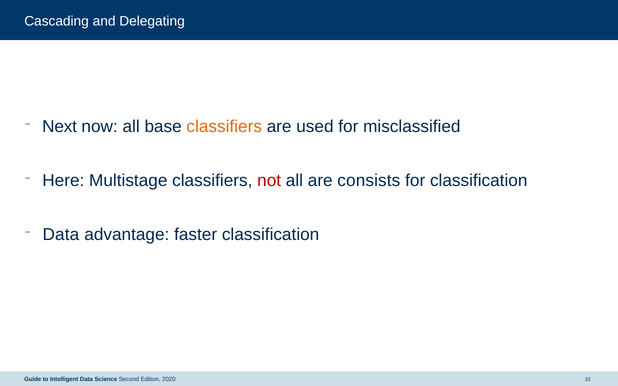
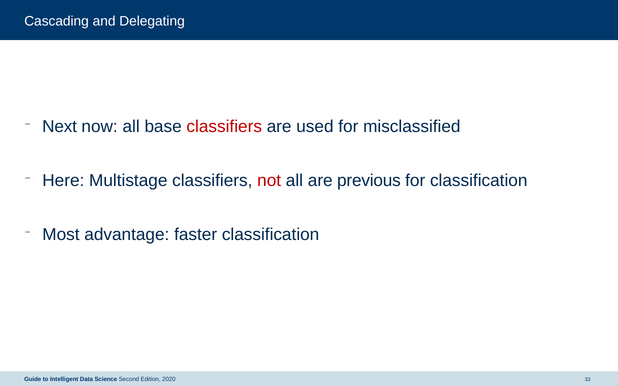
classifiers colour: orange -> red (224, 126)
consists: consists -> previous (369, 181)
Data: Data -> Most (61, 235)
